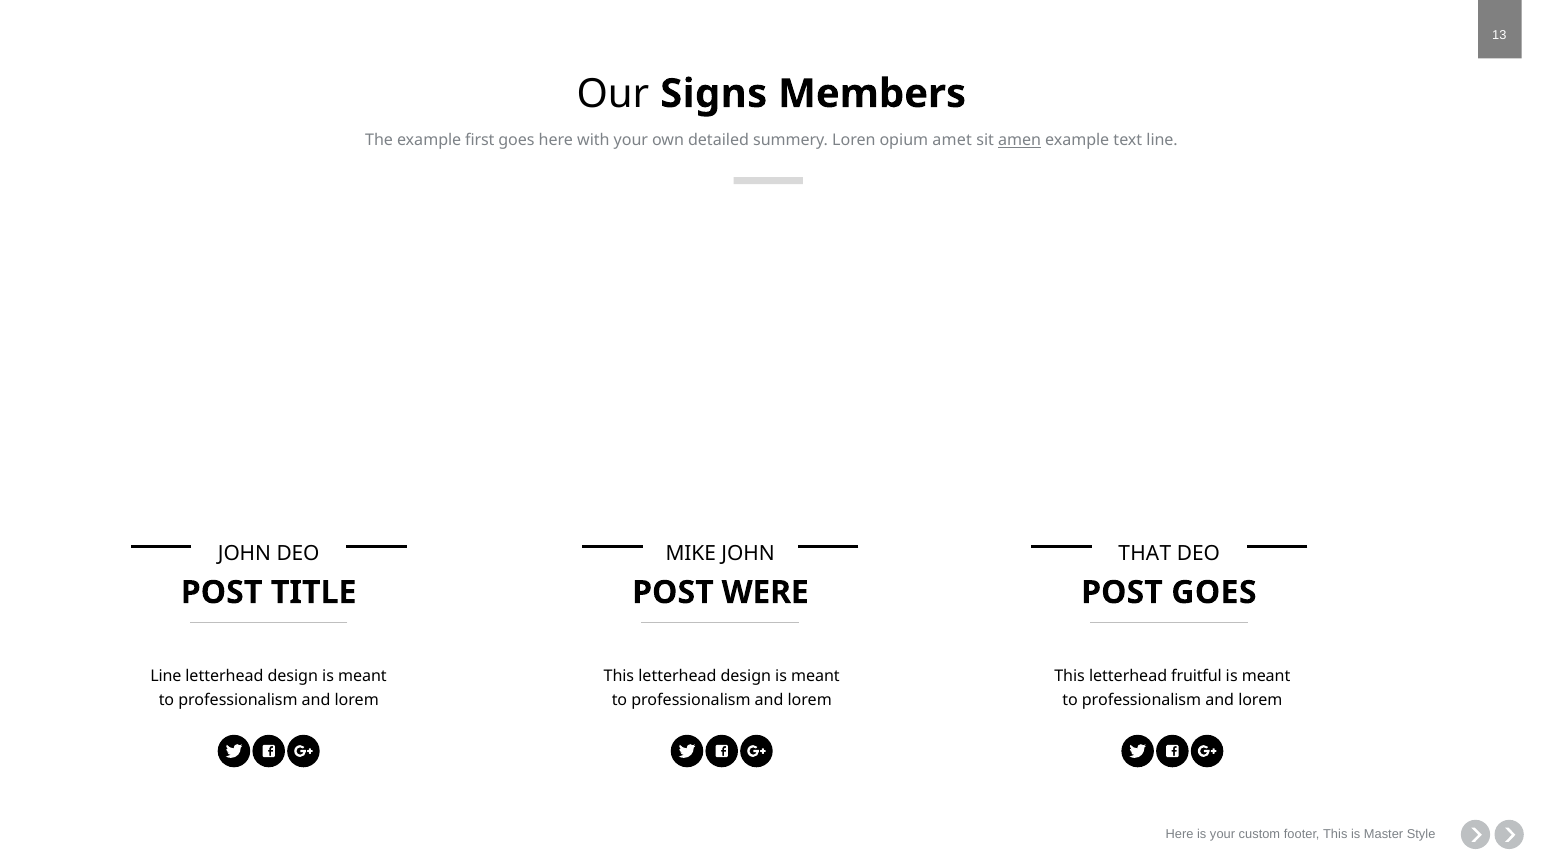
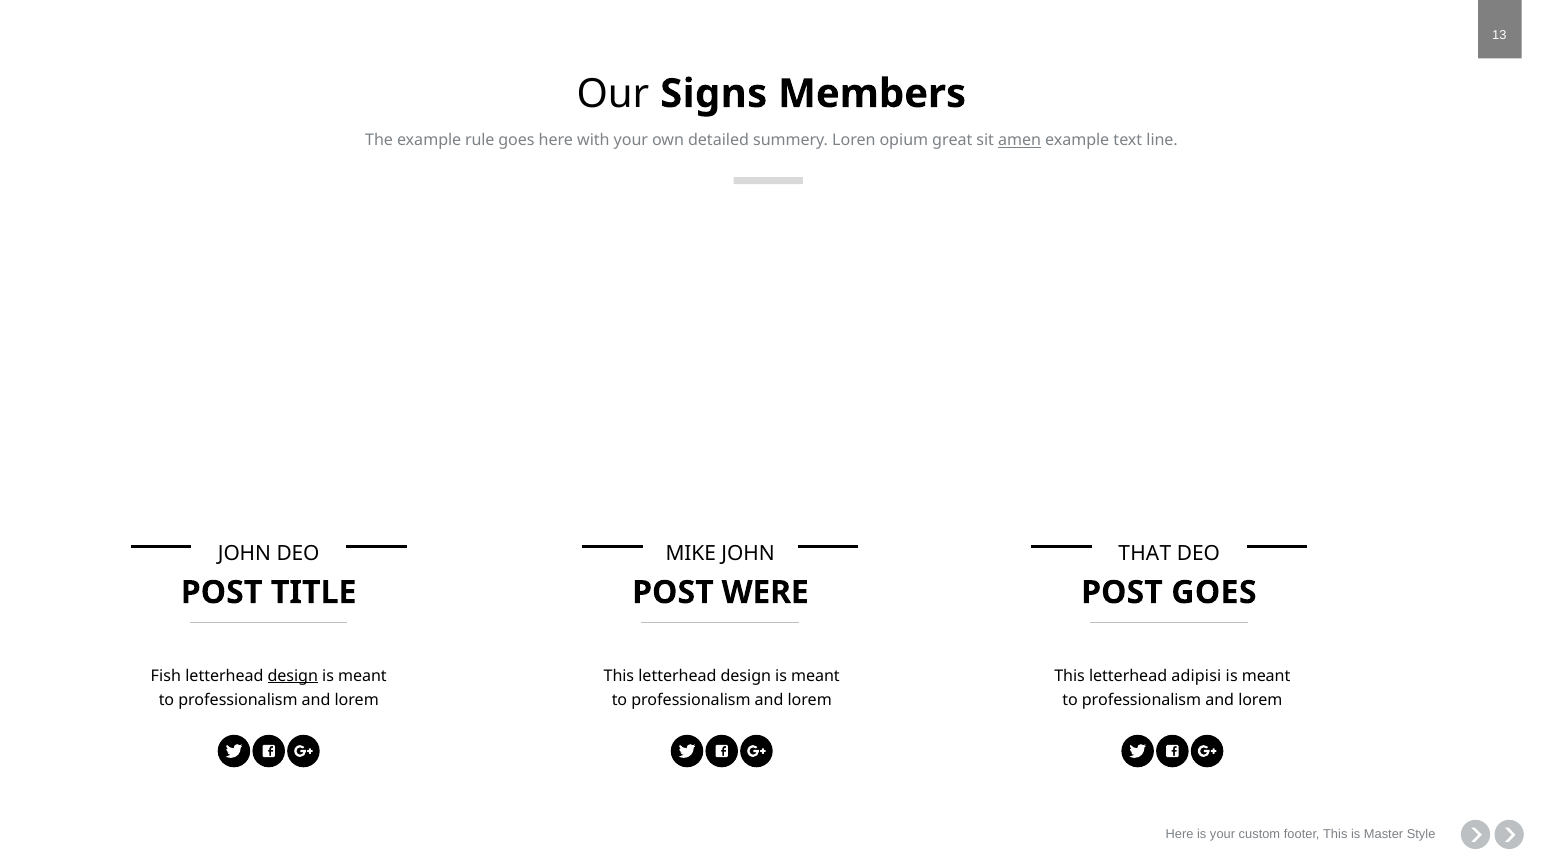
first: first -> rule (480, 140)
amet: amet -> great (952, 140)
Line: Line -> Fish (166, 676)
design underline: none -> present (293, 676)
fruitful: fruitful -> adipisi (1196, 676)
